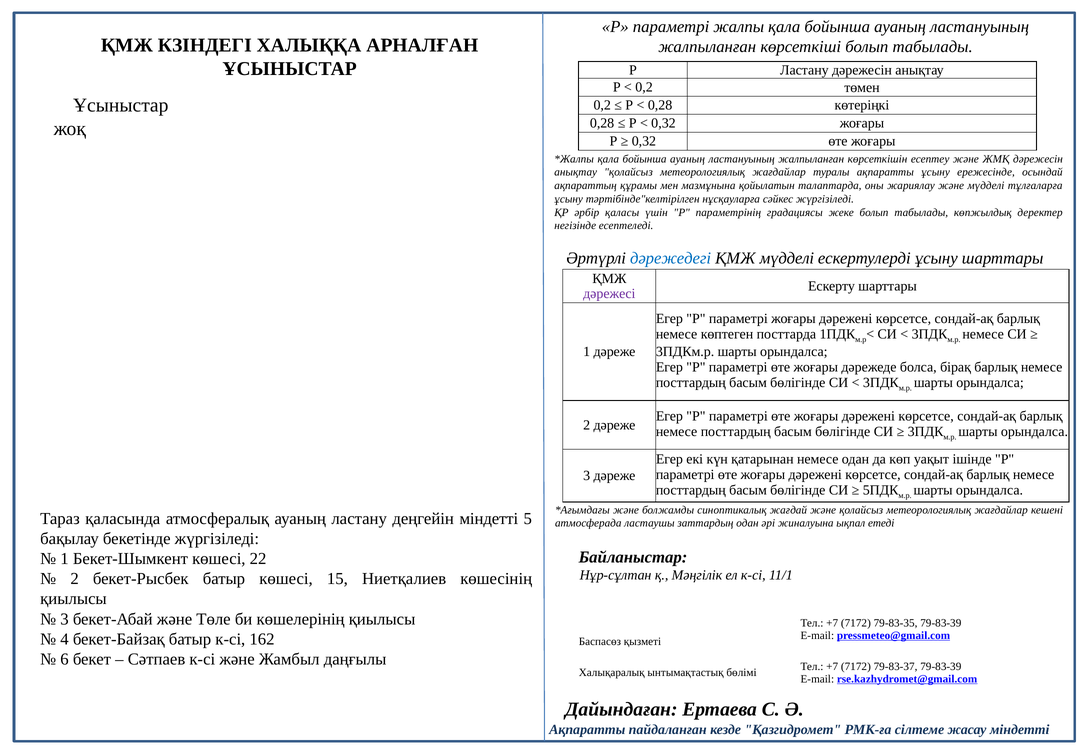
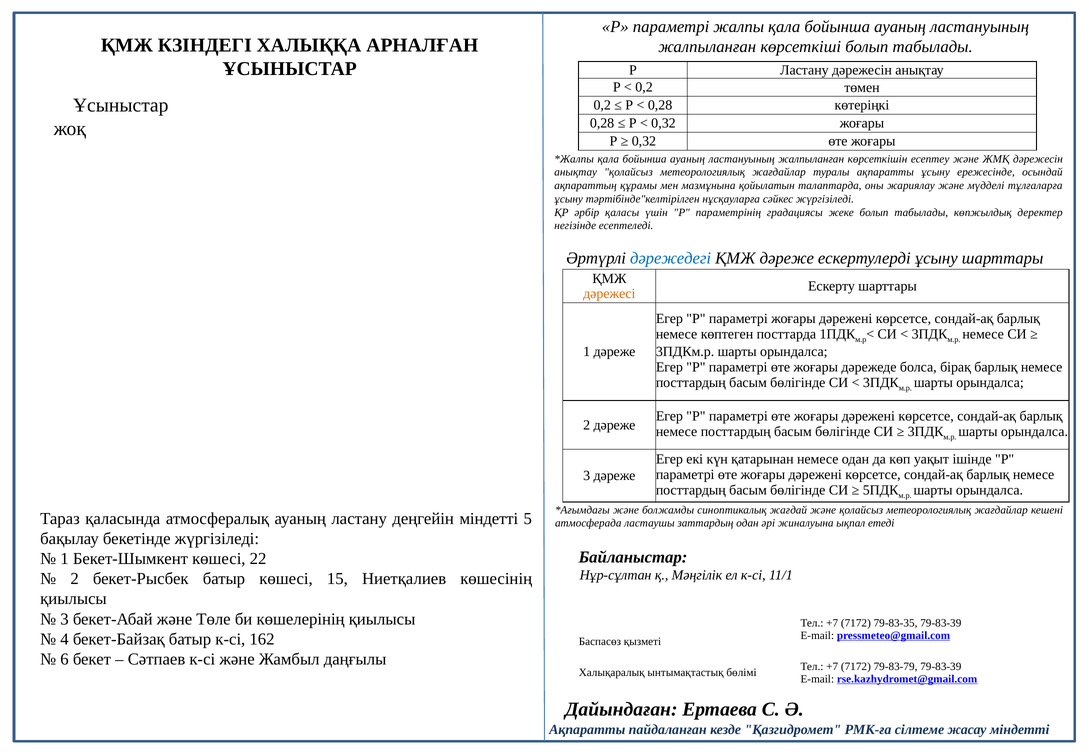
ҚМЖ мүдделі: мүдделі -> дәреже (787, 258)
дәрежесі colour: purple -> orange (609, 294)
79-83-37: 79-83-37 -> 79-83-79 (896, 666)
